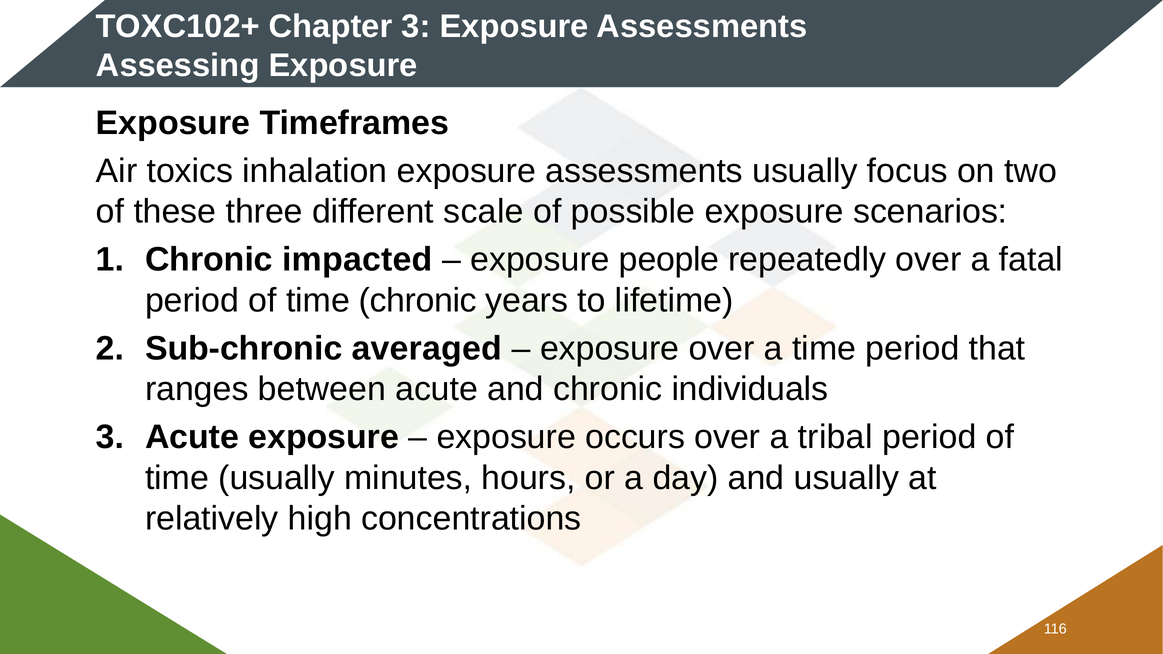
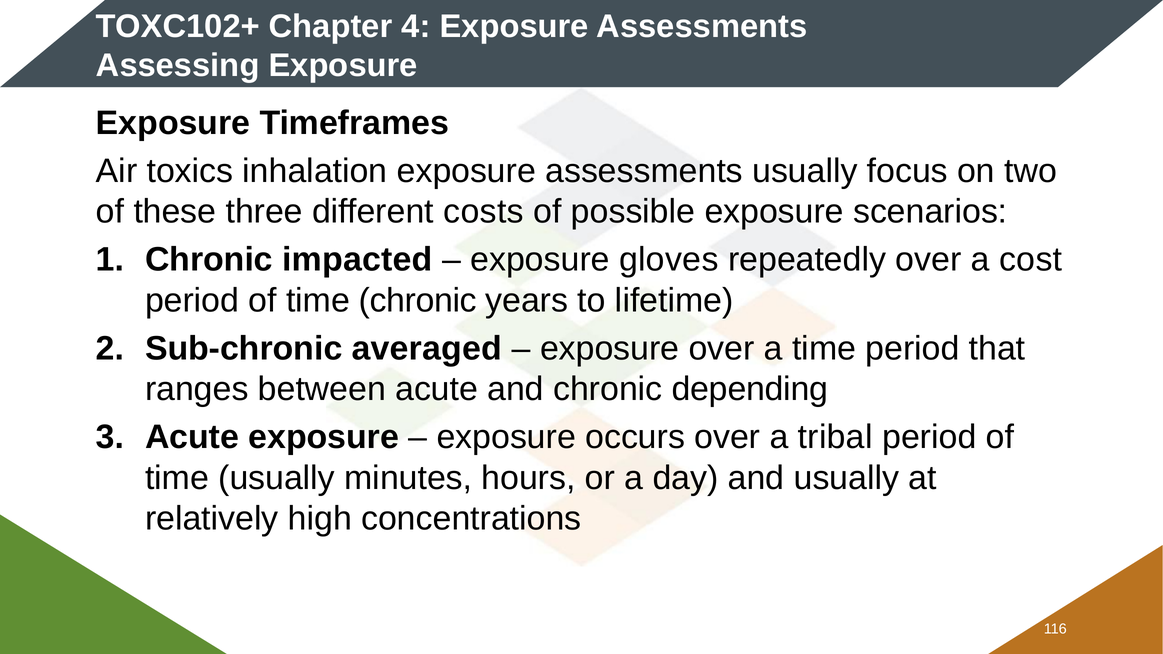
Chapter 3: 3 -> 4 (416, 26)
scale: scale -> costs (483, 212)
people: people -> gloves (669, 260)
fatal: fatal -> cost (1031, 260)
individuals: individuals -> depending (750, 389)
